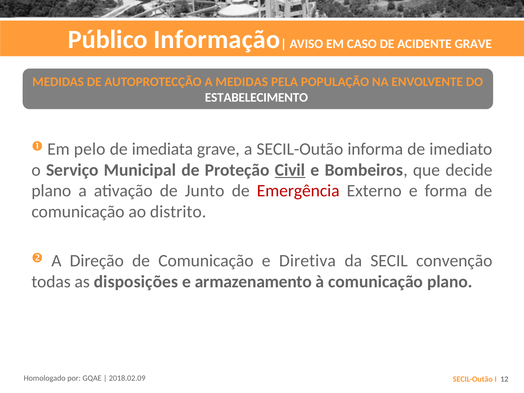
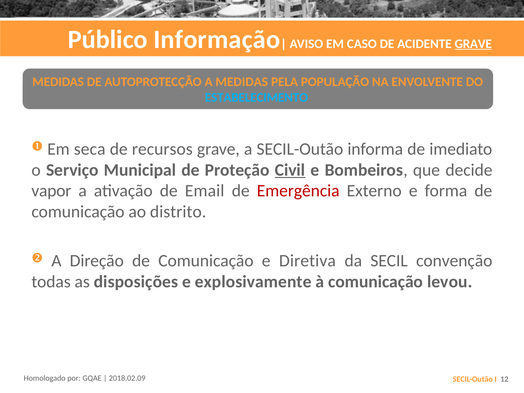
GRAVE underline: none -> present (473, 44)
ESTABELECIMENTO colour: white -> light blue (256, 98)
pelo: pelo -> seca (90, 149)
imediata: imediata -> recursos (162, 149)
plano: plano -> vapor (51, 191)
Junto: Junto -> Email (205, 191)
armazenamento: armazenamento -> explosivamente (253, 282)
comunicação plano: plano -> levou (450, 282)
